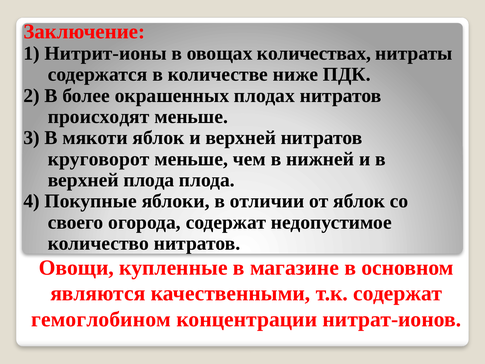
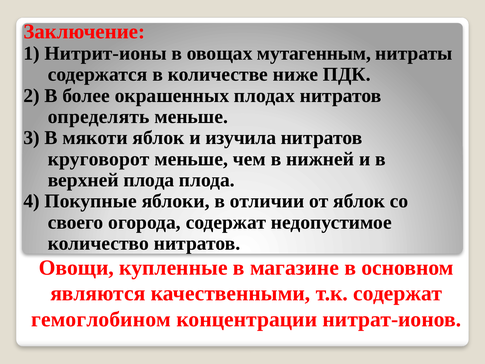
количествах: количествах -> мутагенным (314, 53)
происходят: происходят -> определять (99, 117)
и верхней: верхней -> изучила (241, 138)
